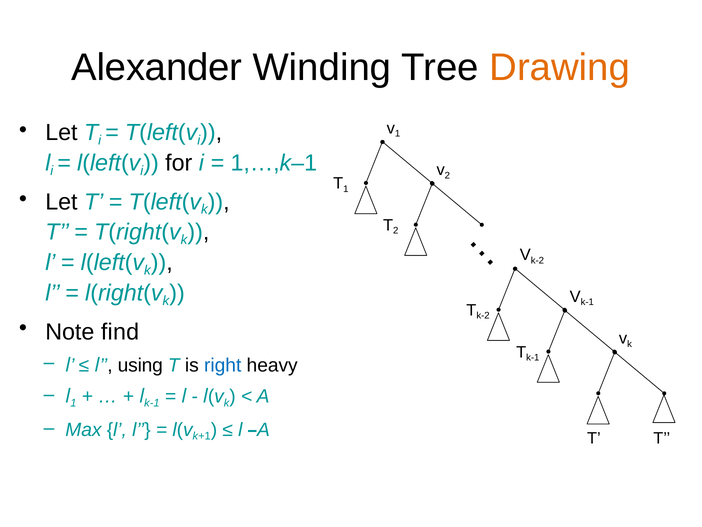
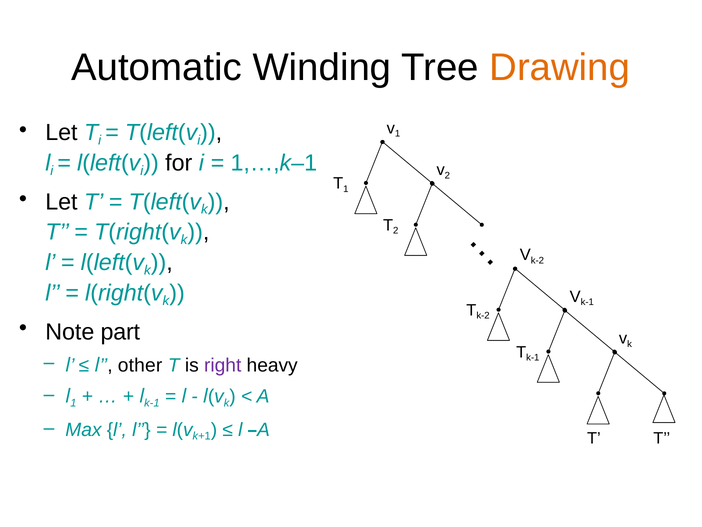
Alexander: Alexander -> Automatic (157, 68)
find: find -> part (120, 332)
using: using -> other (140, 365)
right colour: blue -> purple (223, 365)
